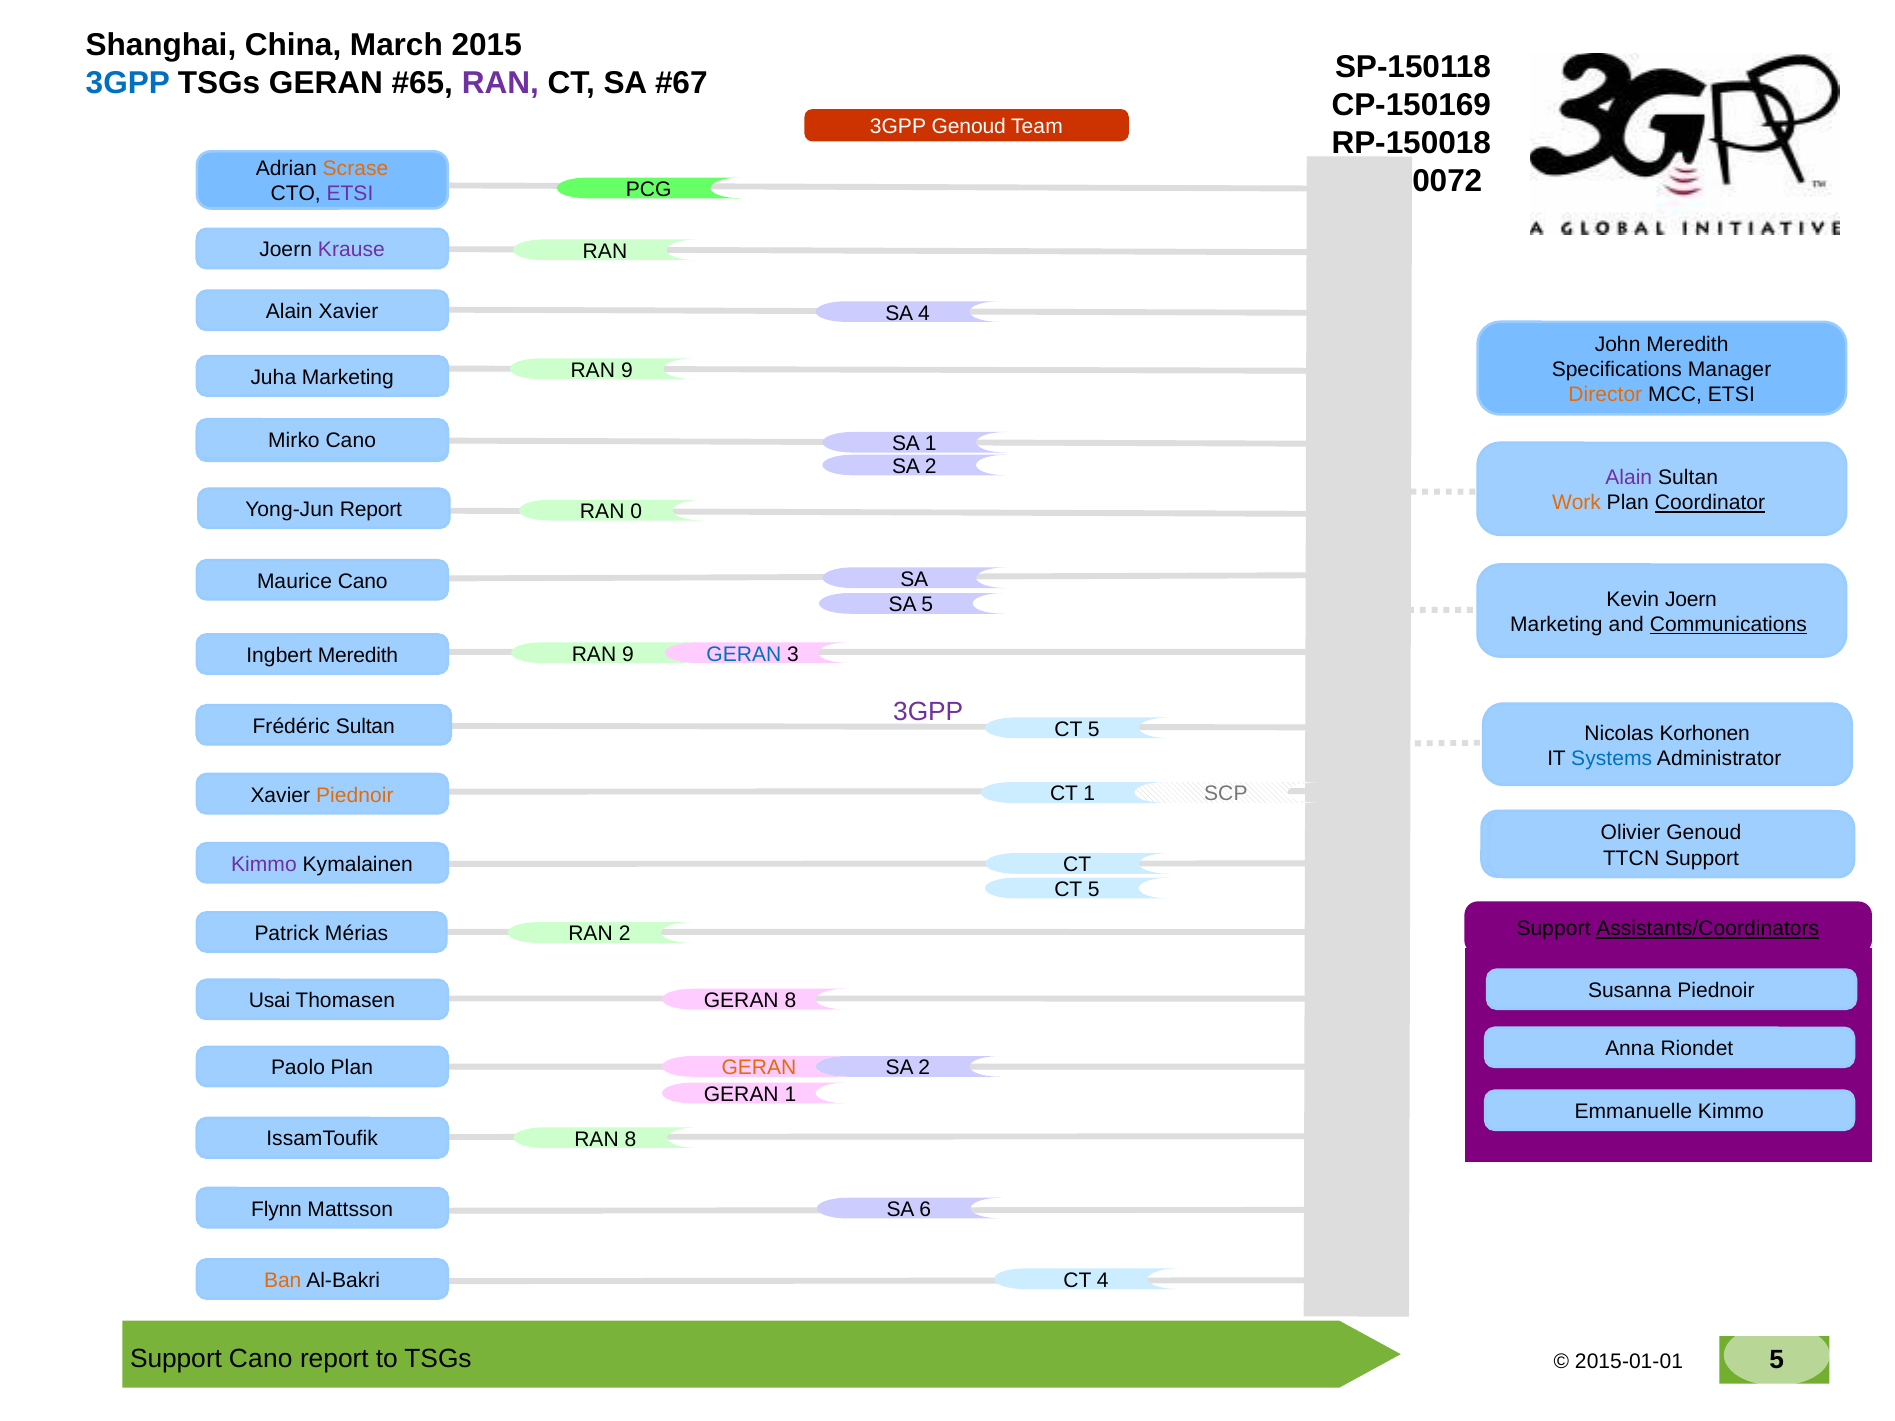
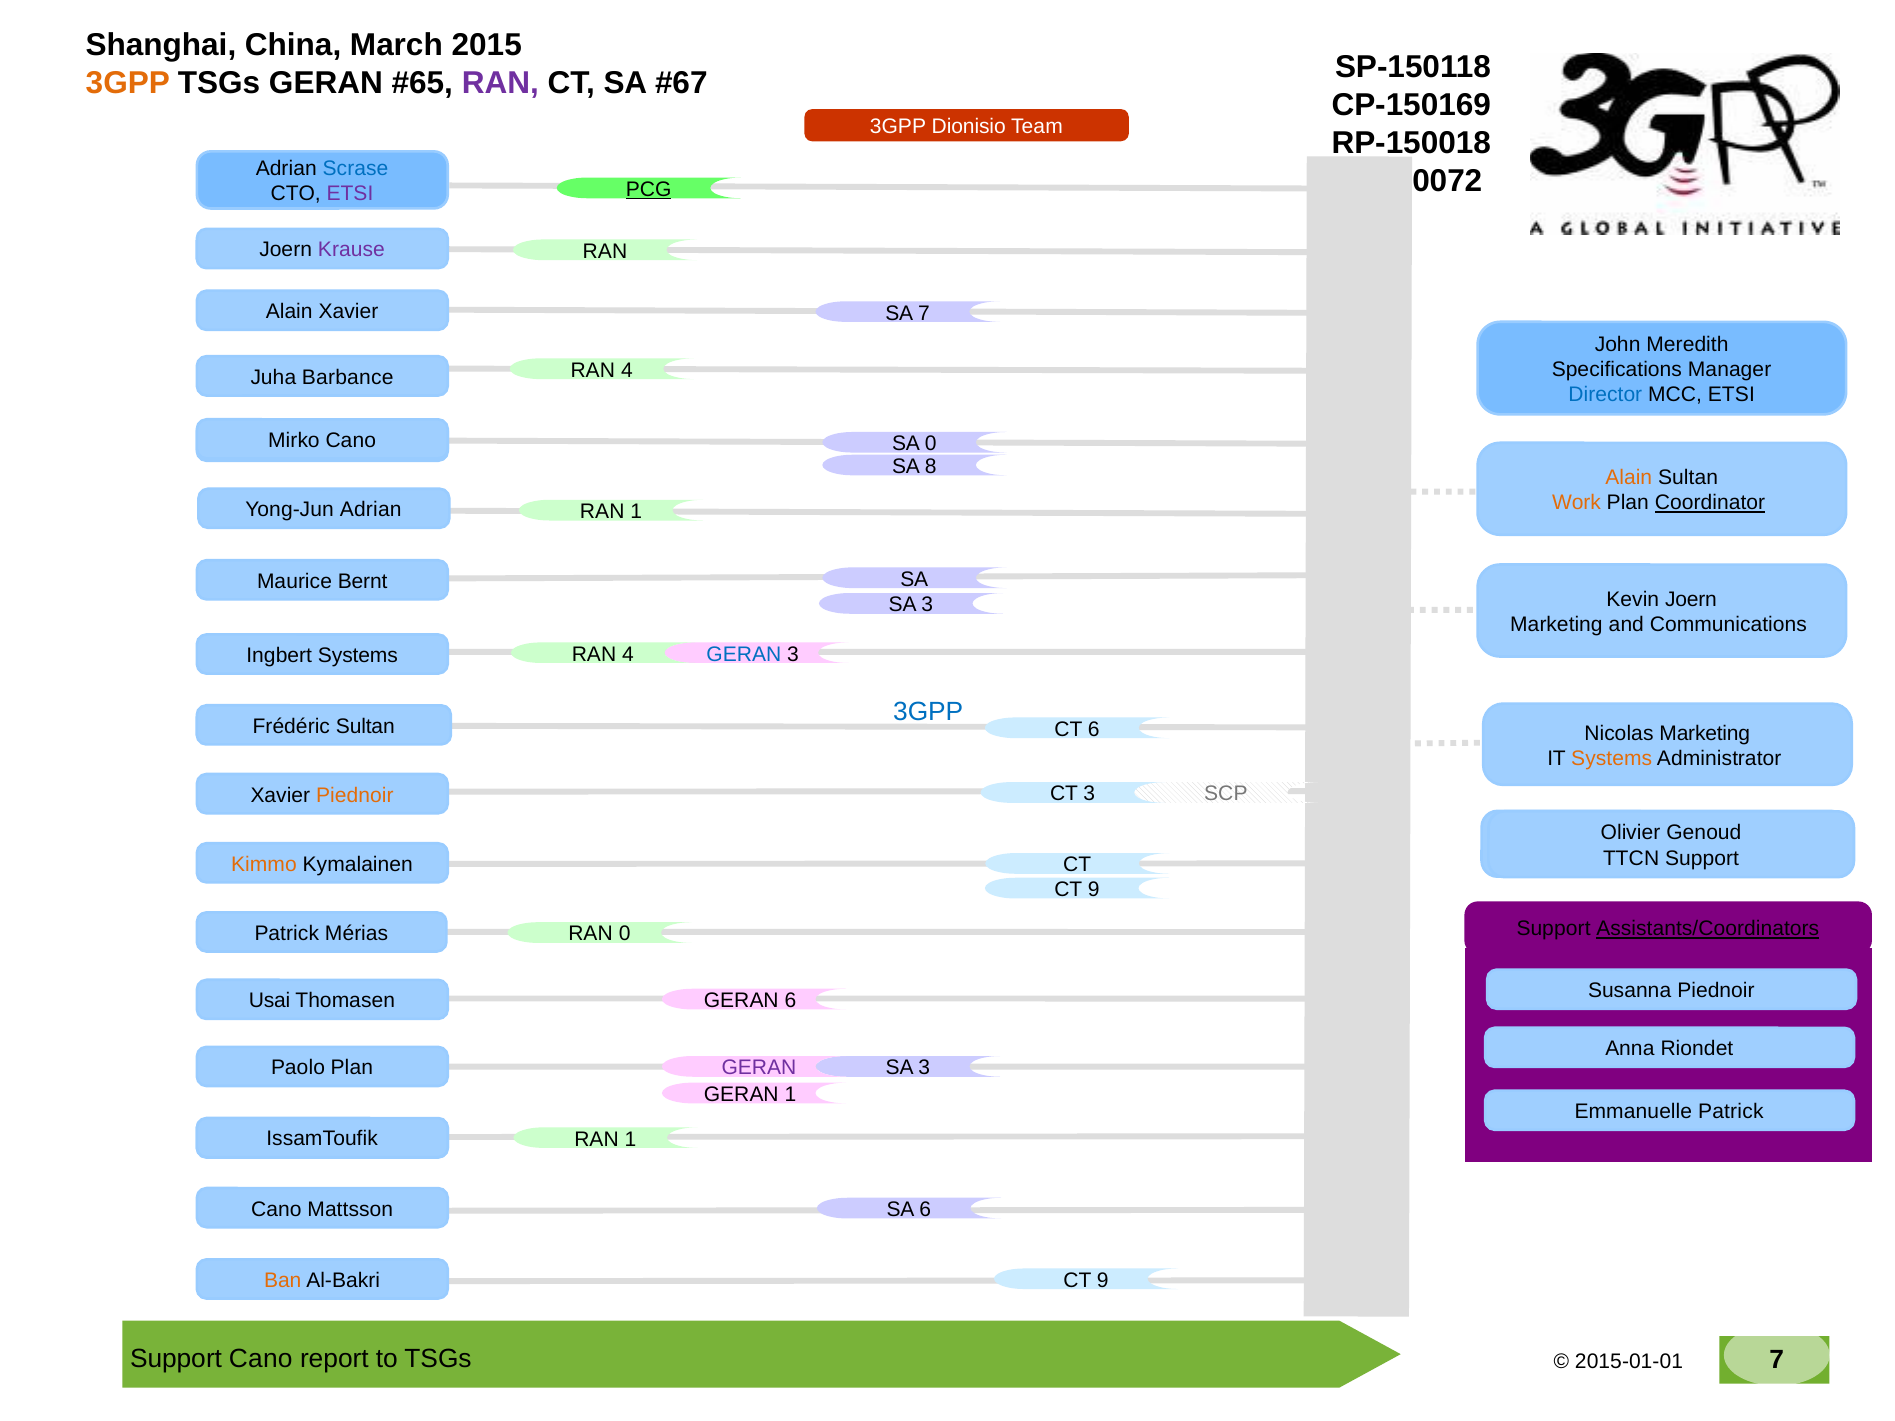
3GPP colour: blue -> orange (128, 83)
3GPP Genoud: Genoud -> Dionisio (969, 127)
Scrase colour: orange -> blue (356, 169)
PCG underline: none -> present (649, 189)
SA 4: 4 -> 7 (924, 313)
9: 9 -> 4 (627, 370)
Juha Marketing: Marketing -> Barbance (348, 377)
Director colour: orange -> blue (1605, 395)
SA 1: 1 -> 0 (931, 444)
2: 2 -> 8 (931, 467)
Alain colour: purple -> orange (1629, 478)
Yong-Jun Report: Report -> Adrian (371, 510)
0: 0 -> 1 (636, 512)
Maurice Cano: Cano -> Bernt (363, 581)
5: 5 -> 3 (927, 605)
Communications underline: present -> none (1728, 625)
Ingbert Meredith: Meredith -> Systems (358, 656)
9: 9 -> 4 (628, 654)
3GPP colour: purple -> blue (928, 712)
5: 5 -> 6 (1094, 729)
Nicolas Korhonen: Korhonen -> Marketing (1705, 733)
Systems colour: blue -> orange (1612, 758)
CT 1: 1 -> 3 (1089, 794)
Kimmo colour: purple -> orange (264, 864)
5: 5 -> 9 (1094, 890)
RAN 2: 2 -> 0 (625, 934)
GERAN 8: 8 -> 6 (790, 1001)
GERAN colour: orange -> purple (759, 1068)
2: 2 -> 3 (924, 1068)
Emmanuelle Kimmo: Kimmo -> Patrick (1731, 1112)
8: 8 -> 1 (631, 1139)
Flynn: Flynn -> Cano (276, 1209)
4: 4 -> 9 (1103, 1280)
5: 5 -> 7 (1777, 1360)
